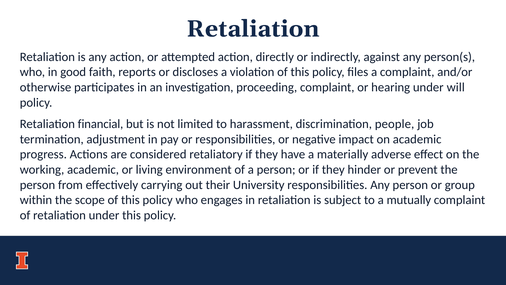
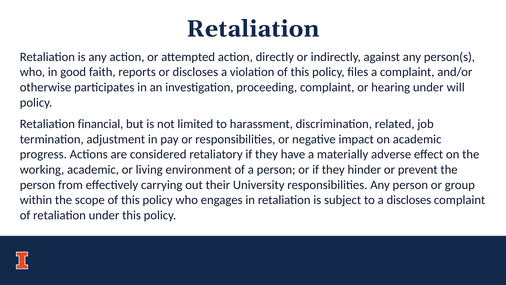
people: people -> related (395, 124)
a mutually: mutually -> discloses (409, 200)
